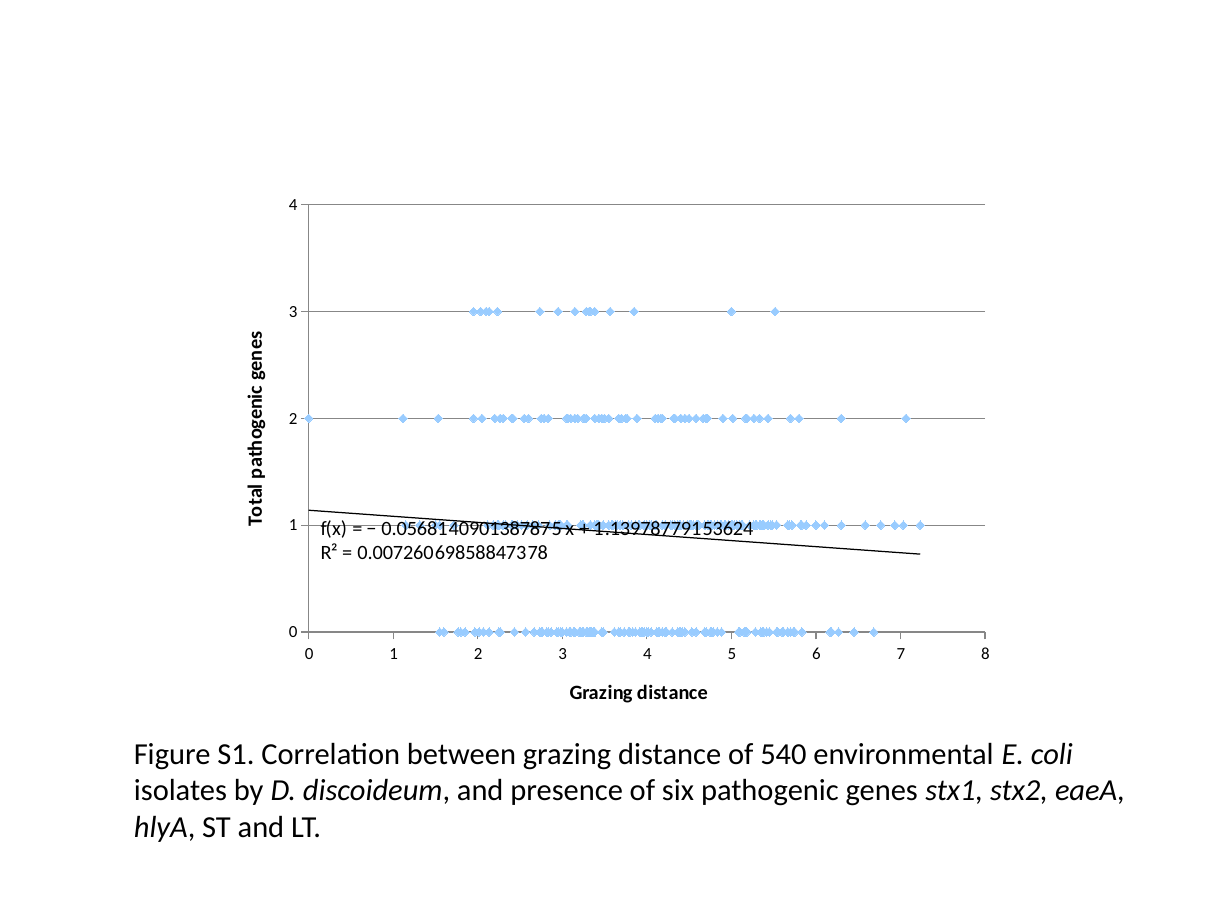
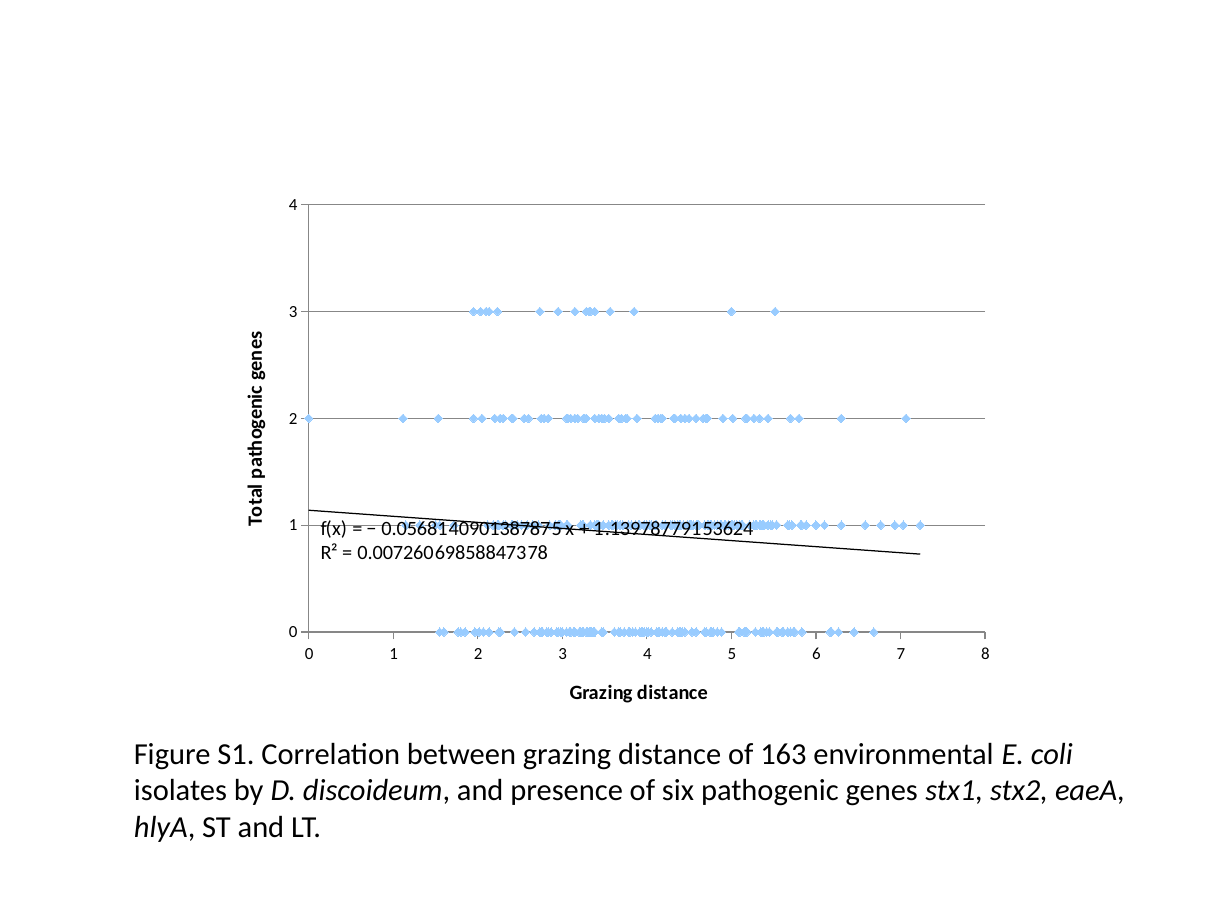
540: 540 -> 163 (783, 754)
